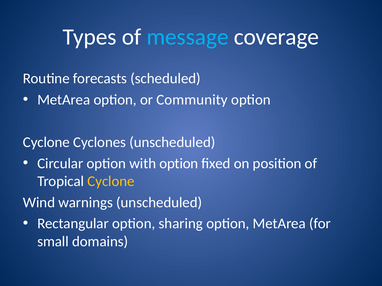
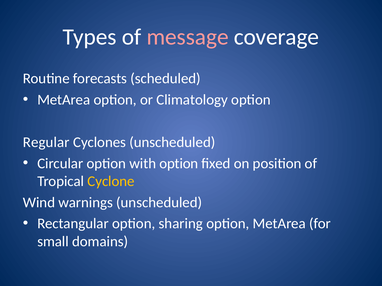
message colour: light blue -> pink (188, 37)
Community: Community -> Climatology (192, 100)
Cyclone: Cyclone -> Regular (46, 142)
